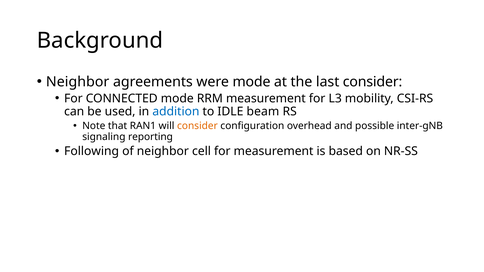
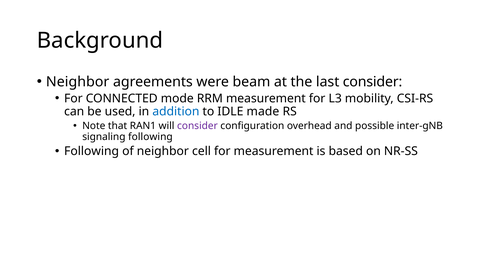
were mode: mode -> beam (251, 82)
beam: beam -> made (263, 112)
consider colour: orange -> purple (197, 126)
signaling reporting: reporting -> following (150, 137)
